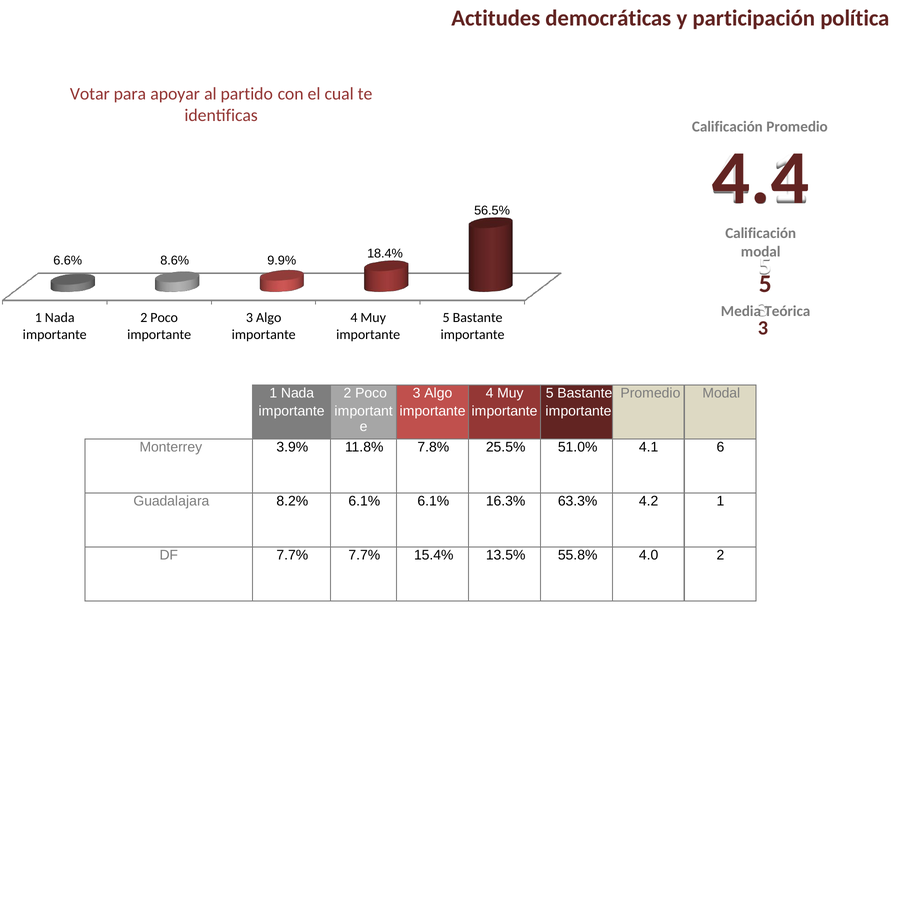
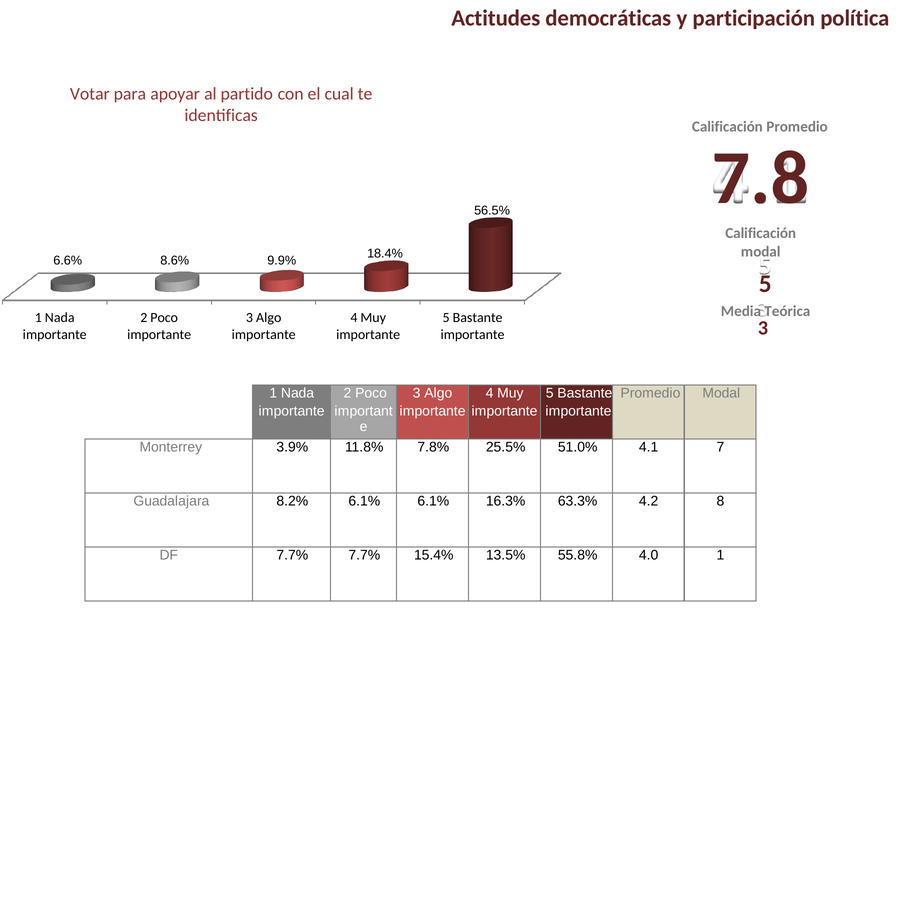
4.4: 4.4 -> 7.8 (761, 178)
6: 6 -> 7 (720, 447)
4.2 1: 1 -> 8 (720, 501)
4.0 2: 2 -> 1 (720, 555)
